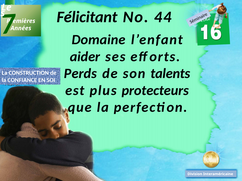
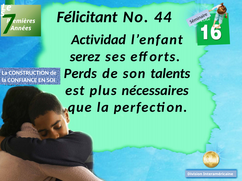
Domaine: Domaine -> Actividad (99, 40)
aider: aider -> serez (85, 57)
protecteurs: protecteurs -> nécessaires (155, 91)
